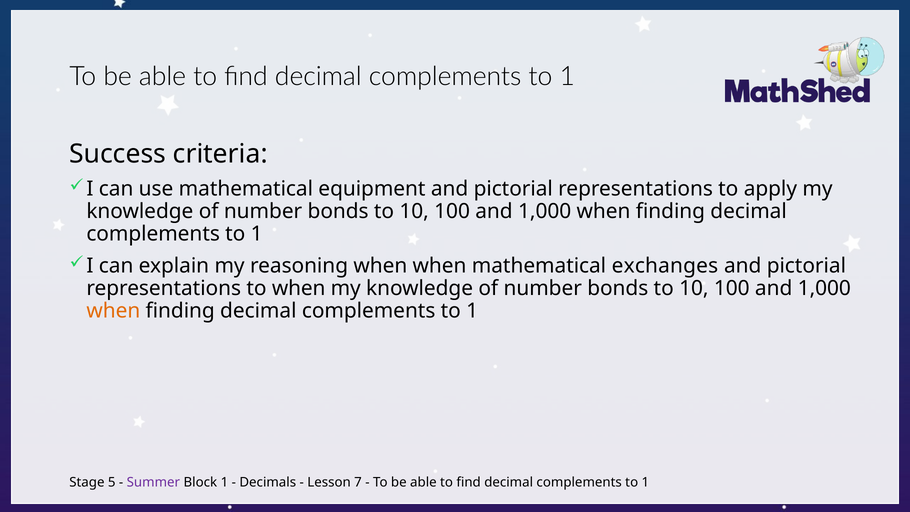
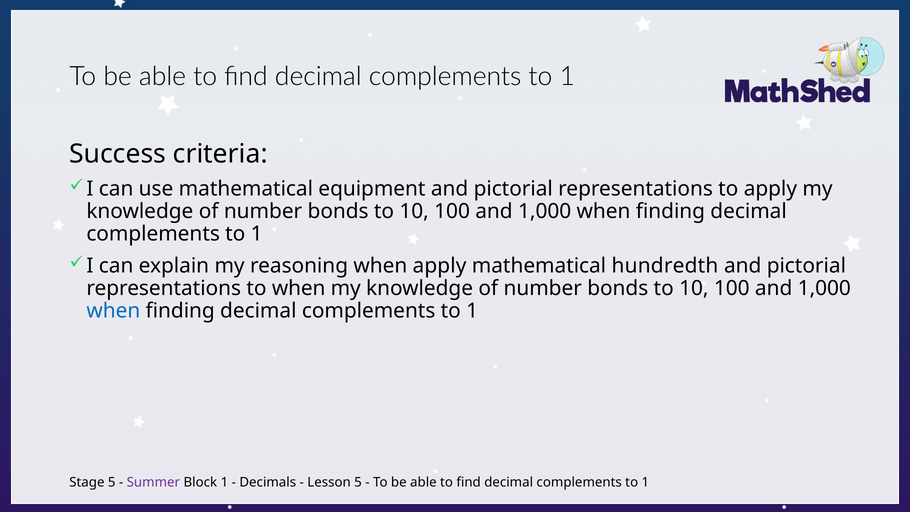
when when: when -> apply (439, 266)
exchanges: exchanges -> hundredth (665, 266)
when colour: orange -> blue (113, 311)
Lesson 7: 7 -> 5 (358, 482)
